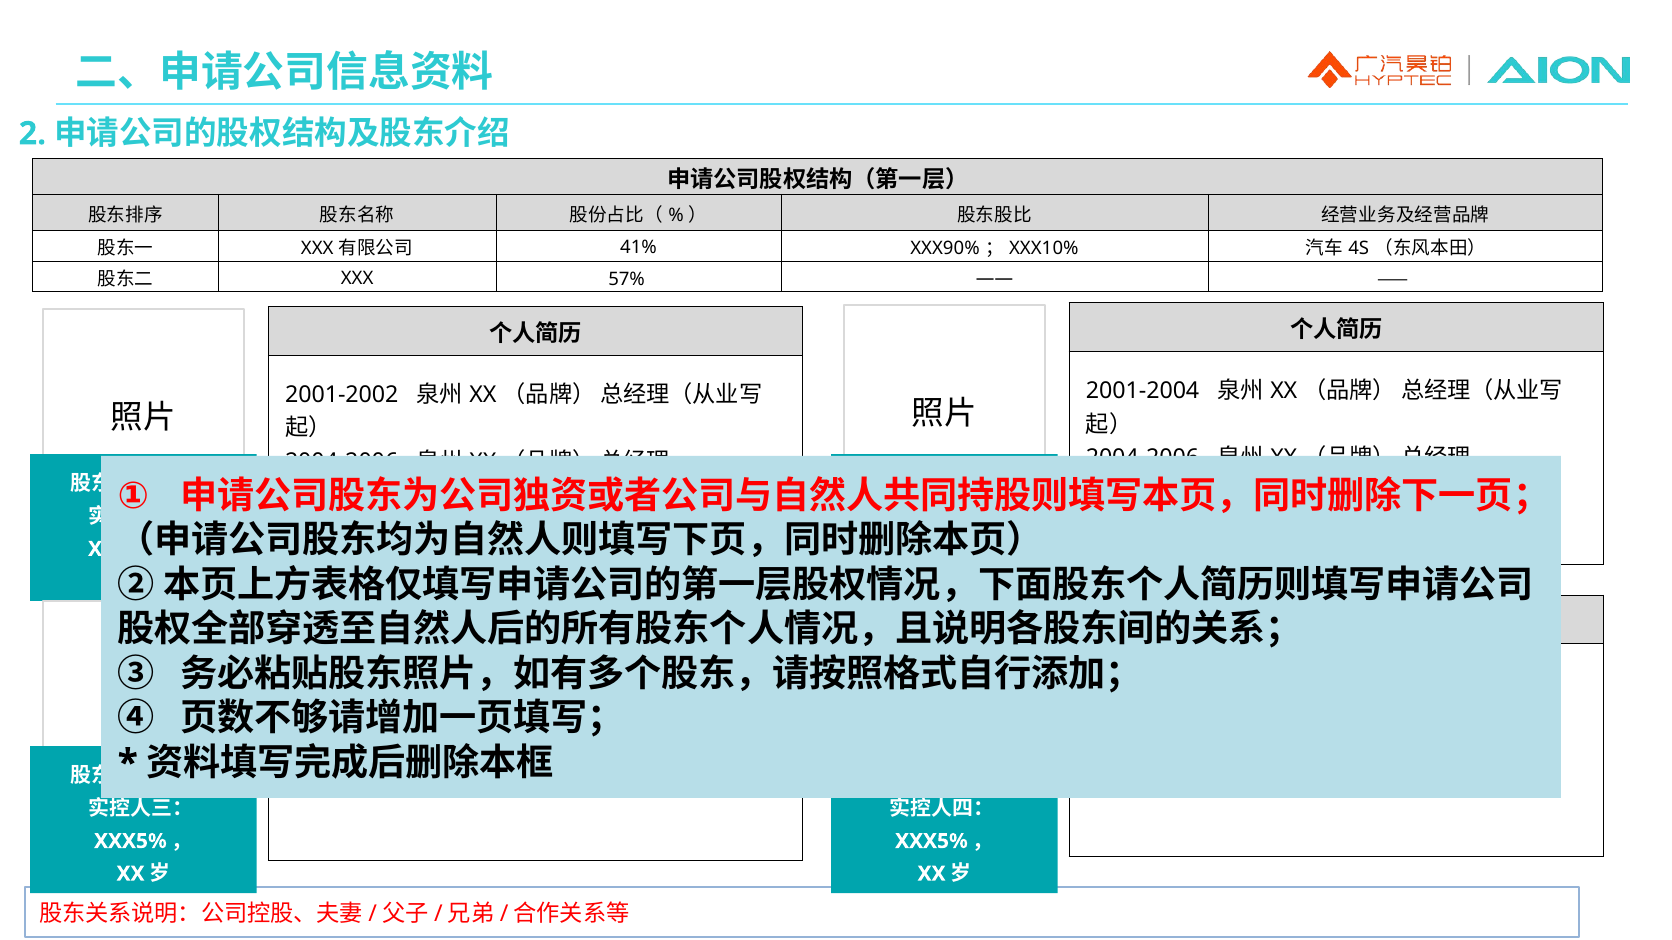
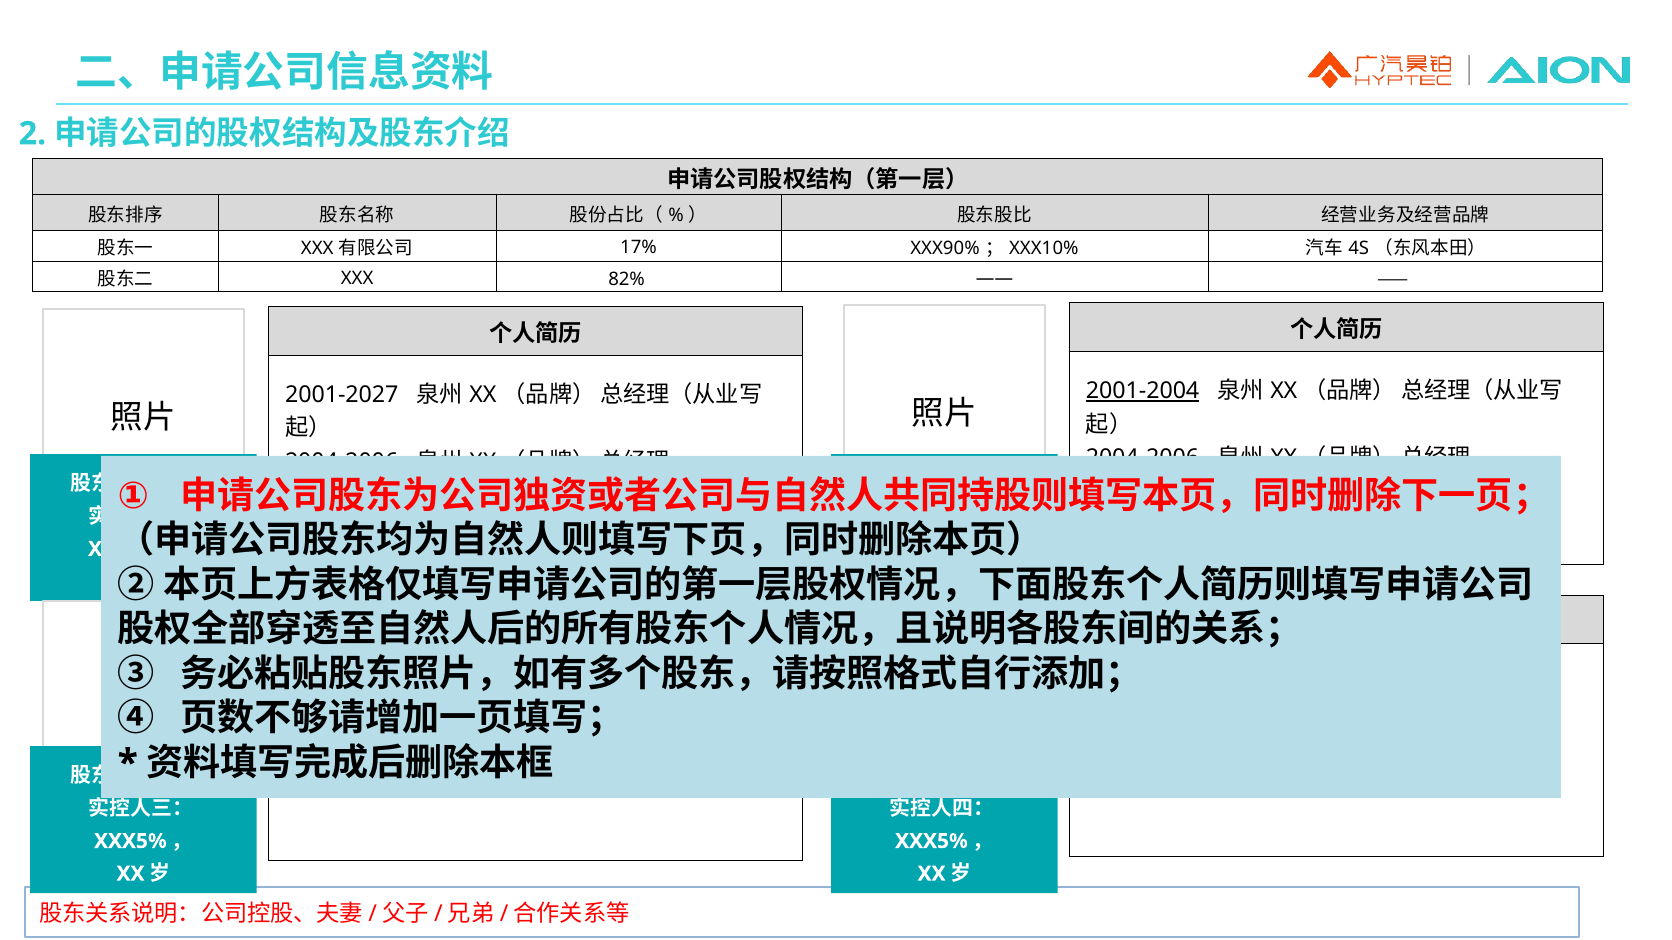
41%: 41% -> 17% (639, 248)
57%: 57% -> 82% (627, 279)
2001-2004 underline: none -> present (1143, 391)
2001-2002: 2001-2002 -> 2001-2027 (342, 395)
